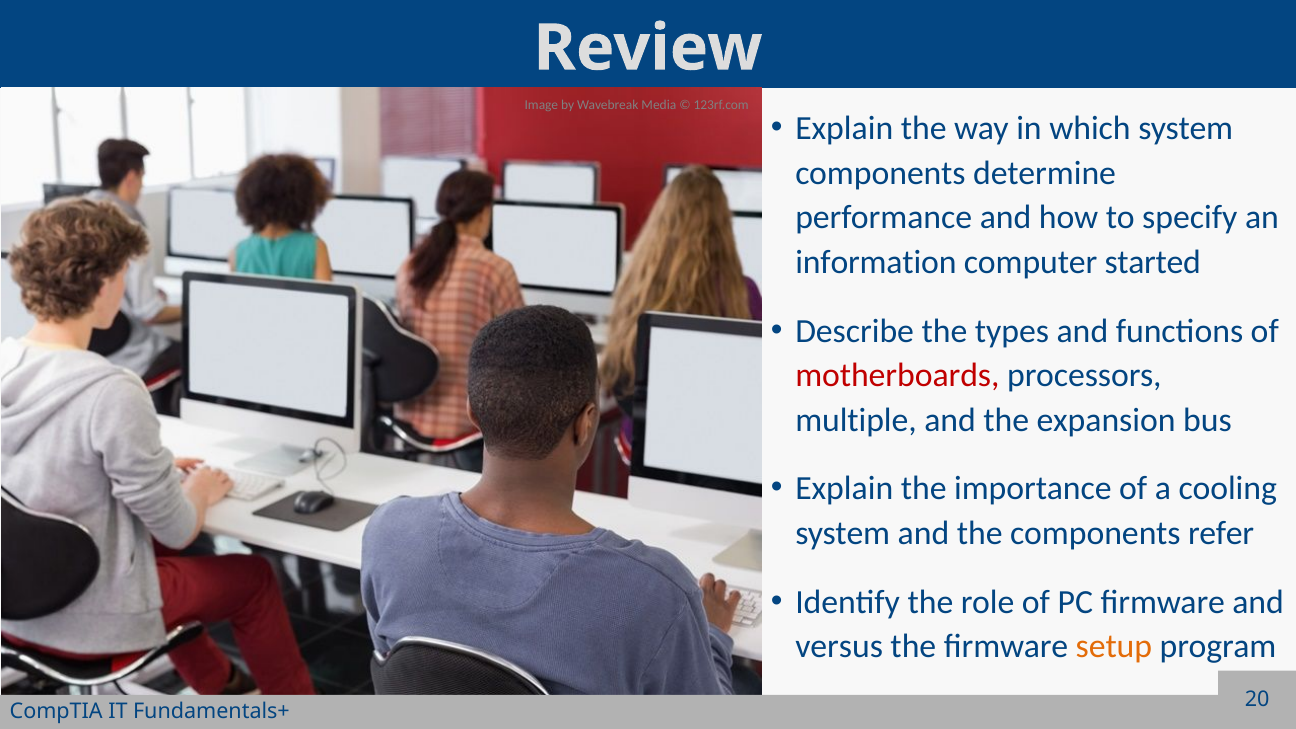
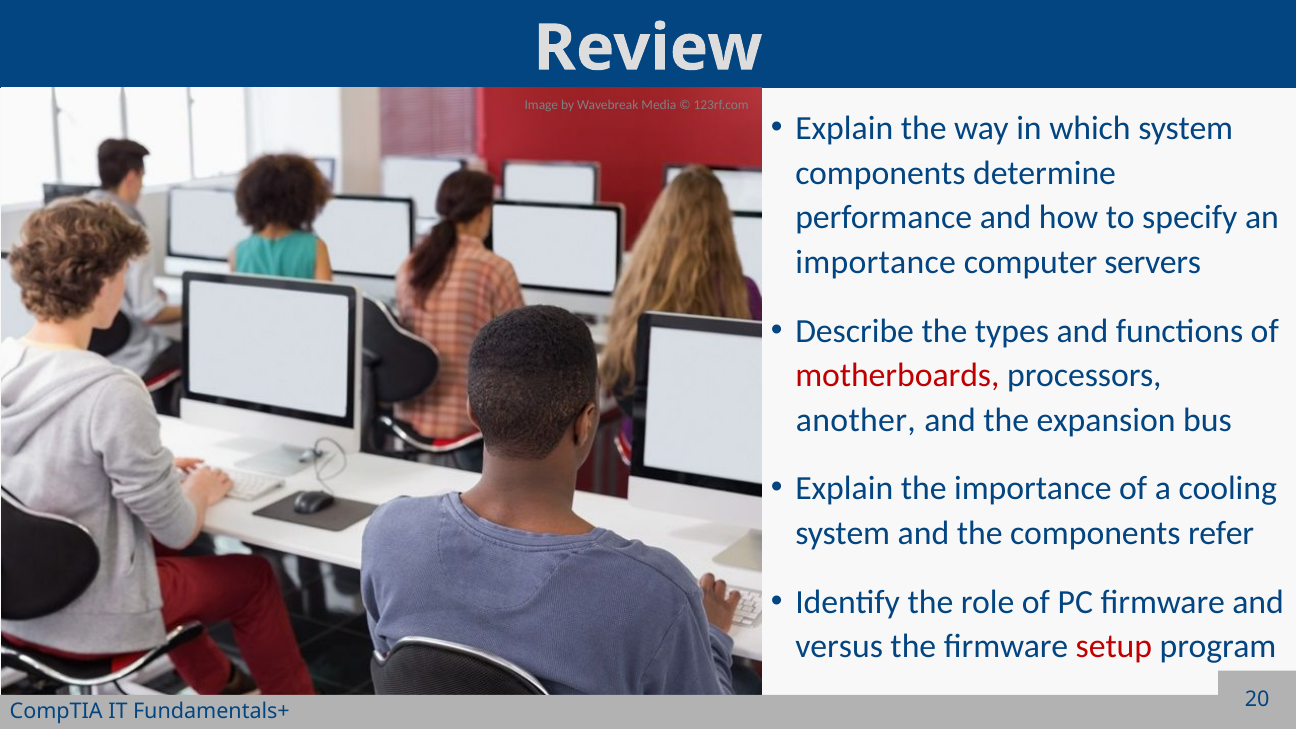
information: information -> importance (876, 262)
started: started -> servers (1153, 262)
multiple: multiple -> another (856, 420)
setup colour: orange -> red (1114, 647)
